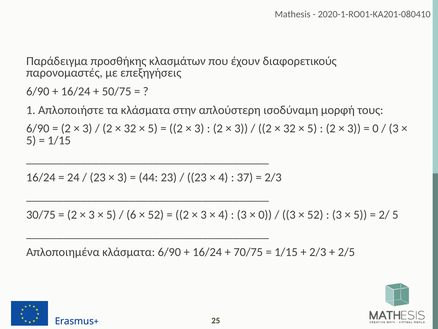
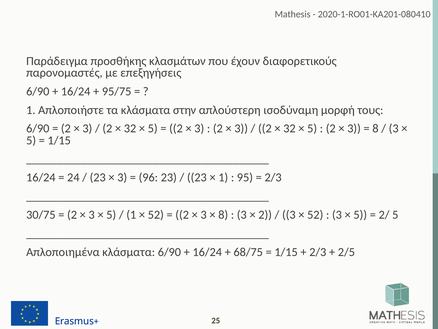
50/75: 50/75 -> 95/75 (117, 91)
0: 0 -> 8 (375, 128)
44: 44 -> 96 (148, 177)
4: 4 -> 1 (223, 177)
37: 37 -> 95 (245, 177)
6: 6 -> 1 (131, 214)
4: 4 -> 8 (223, 214)
0: 0 -> 2 (265, 214)
70/75: 70/75 -> 68/75 (248, 252)
